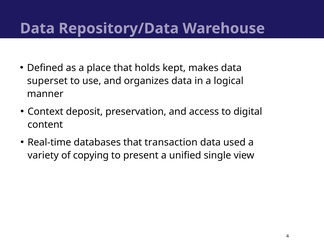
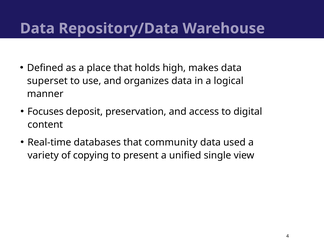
kept: kept -> high (174, 68)
Context: Context -> Focuses (46, 112)
transaction: transaction -> community (171, 143)
